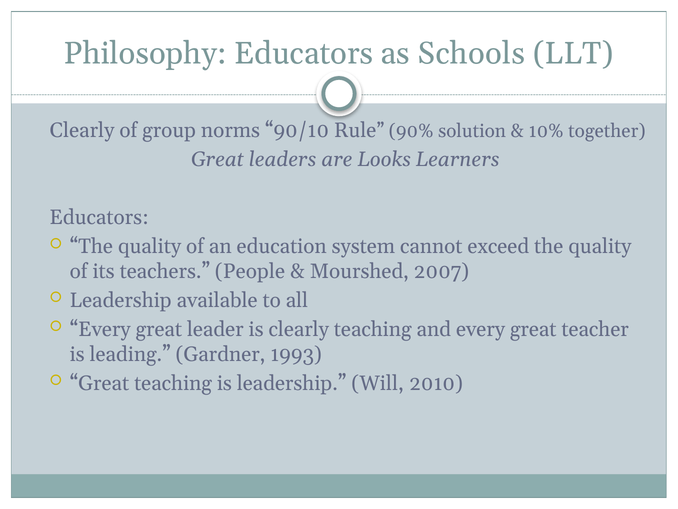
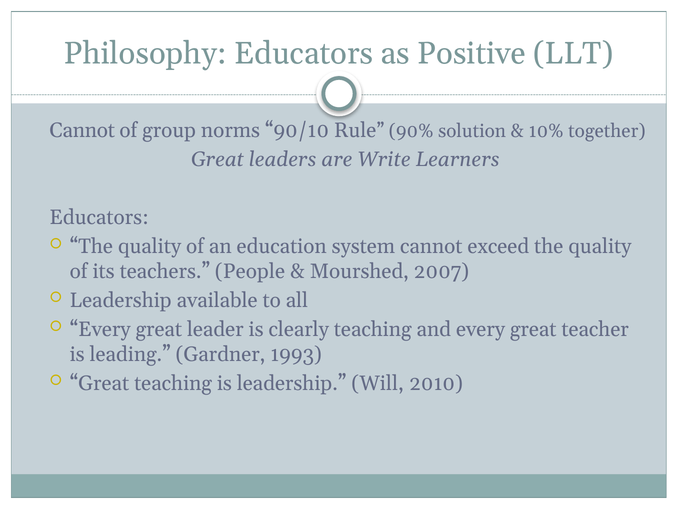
Schools: Schools -> Positive (472, 53)
Clearly: Clearly -> Cannot (82, 130)
Looks: Looks -> Write (384, 159)
